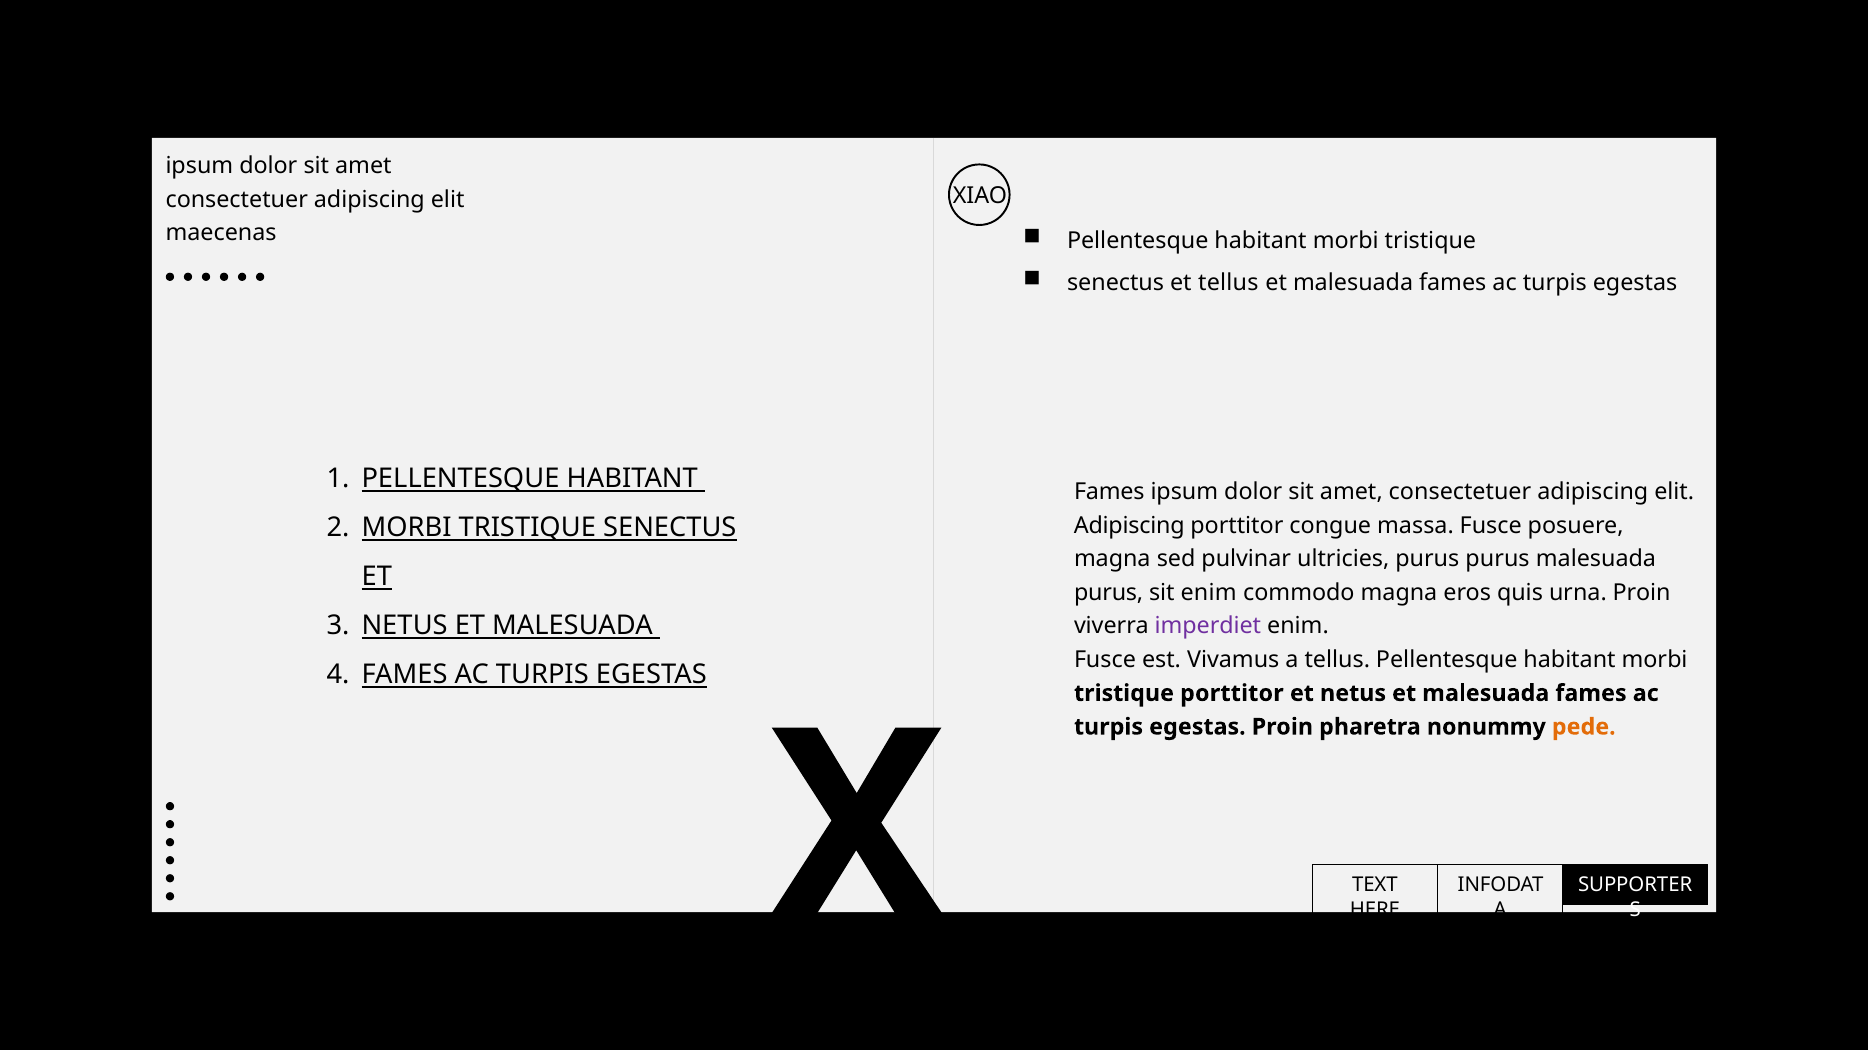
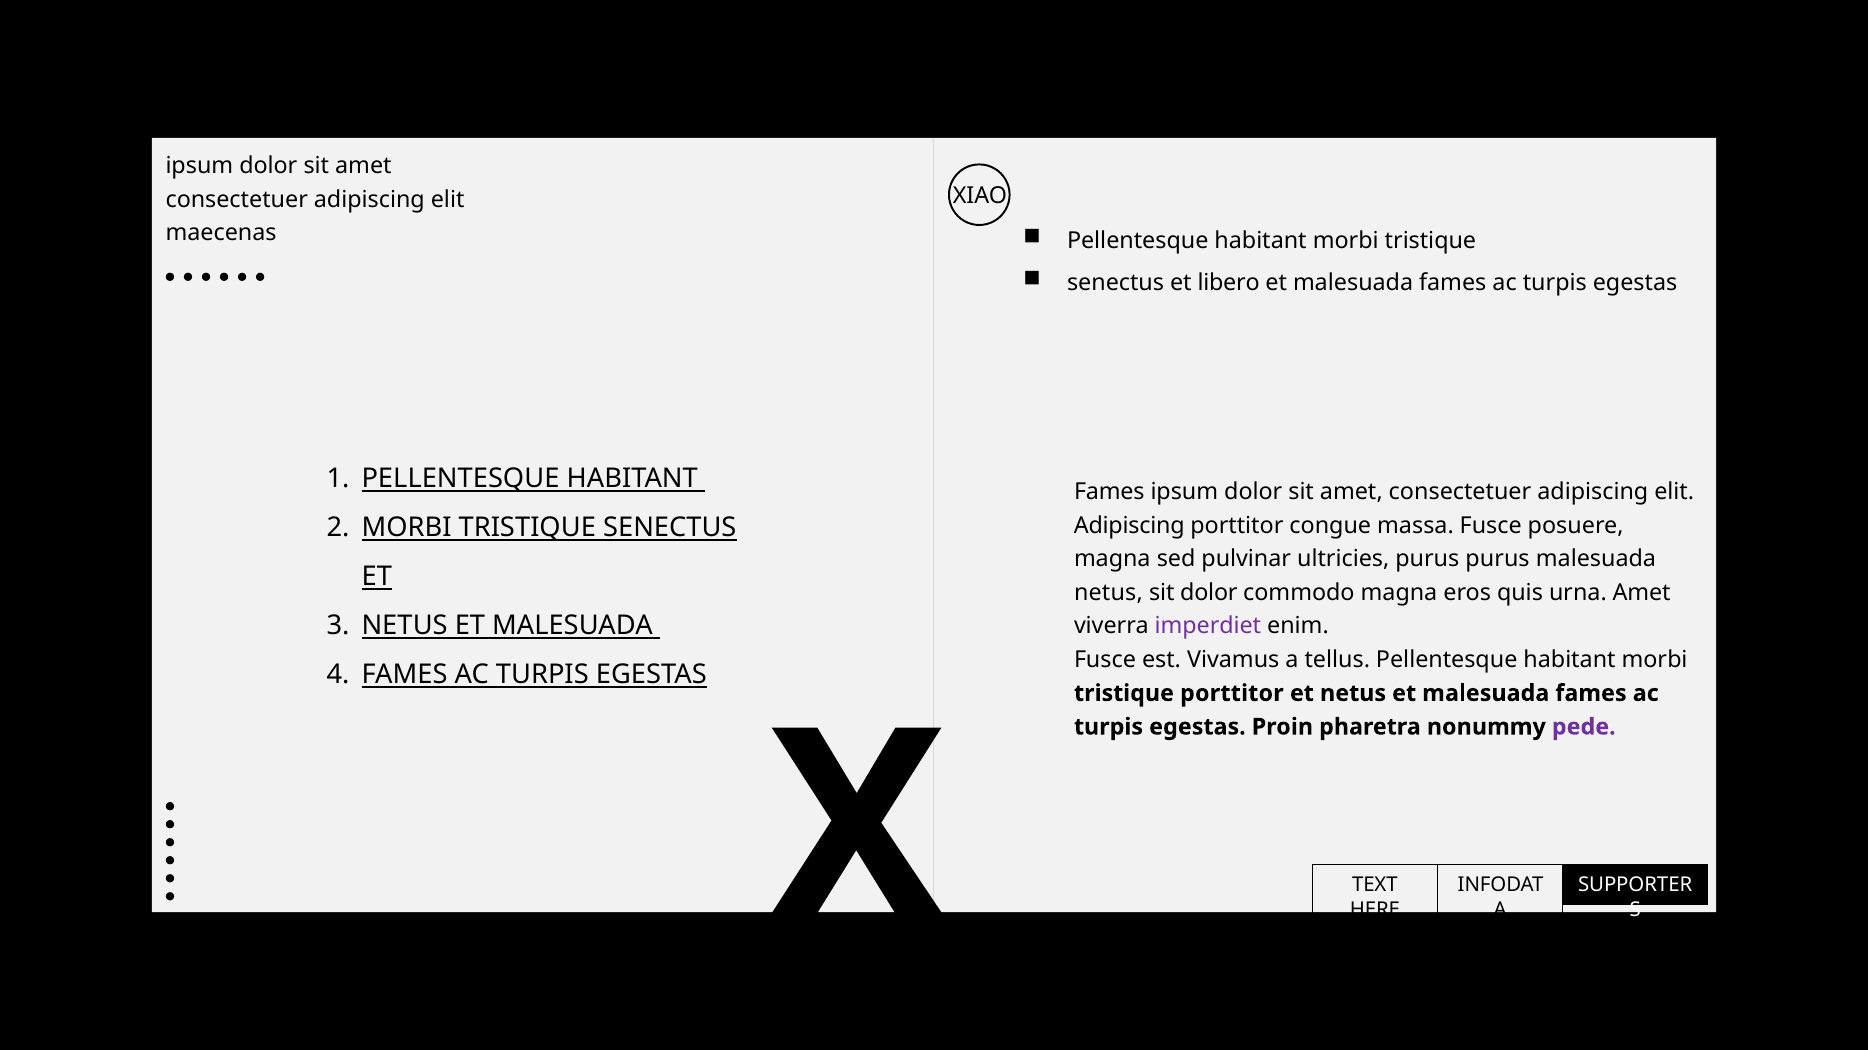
et tellus: tellus -> libero (1229, 283)
purus: purus -> netus (1108, 593)
sit enim: enim -> dolor (1209, 593)
urna Proin: Proin -> Amet (1642, 593)
pede colour: orange -> purple (1584, 727)
